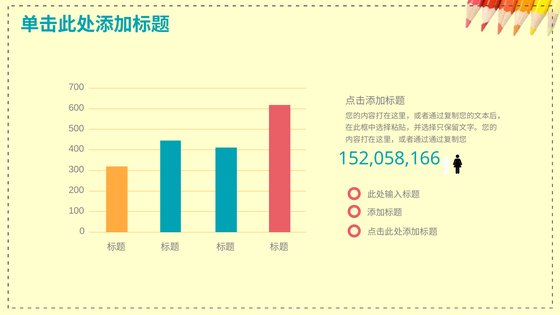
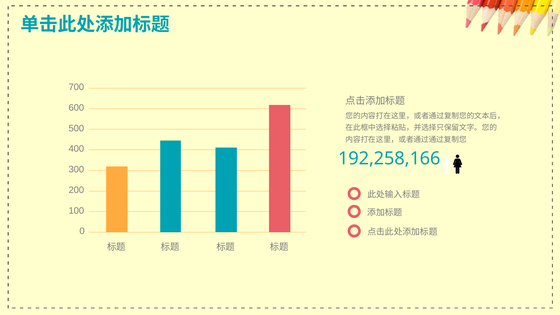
152,058,166: 152,058,166 -> 192,258,166 (389, 158)
